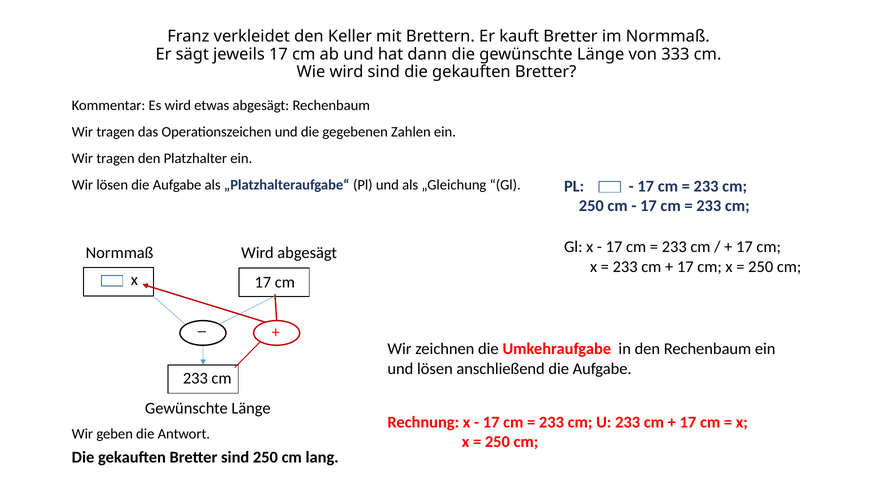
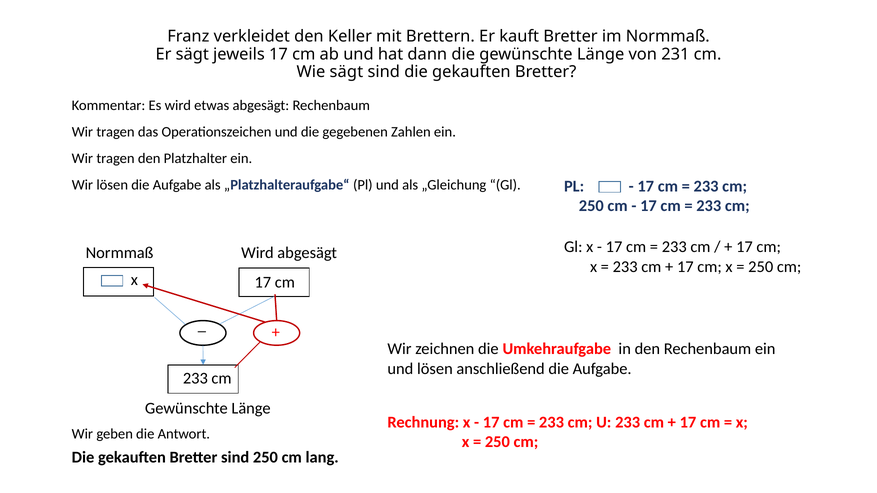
333: 333 -> 231 (675, 54)
Wie wird: wird -> sägt (346, 72)
